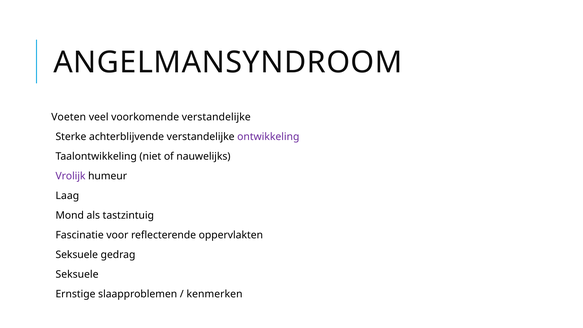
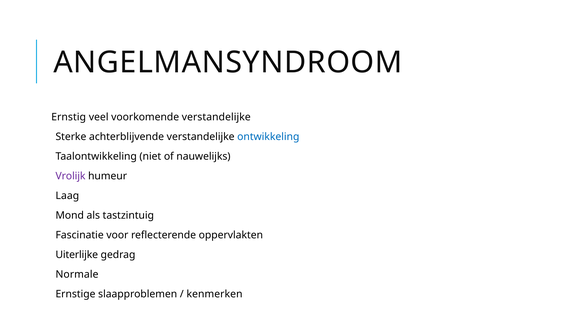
Voeten: Voeten -> Ernstig (69, 117)
ontwikkeling colour: purple -> blue (268, 137)
Seksuele: Seksuele -> Uiterlijke (77, 255)
Seksuele: Seksuele -> Normale (77, 274)
